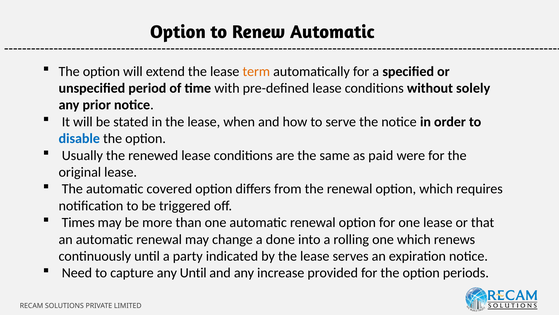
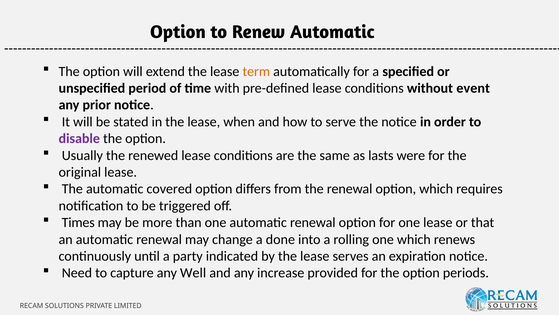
solely: solely -> event (473, 88)
disable colour: blue -> purple (79, 138)
paid: paid -> lasts (381, 155)
any Until: Until -> Well (193, 273)
